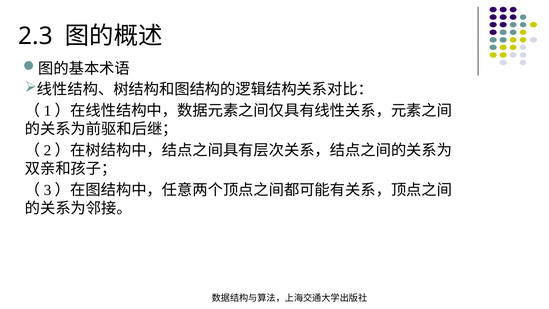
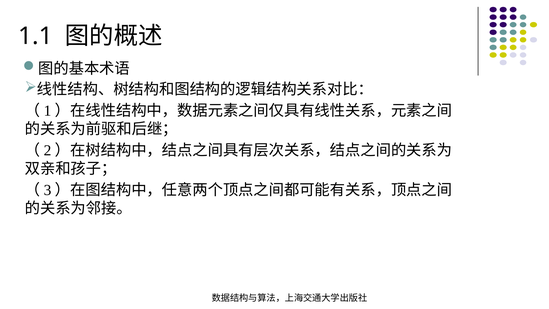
2.3: 2.3 -> 1.1 (35, 36)
